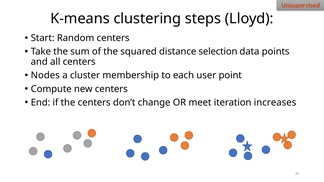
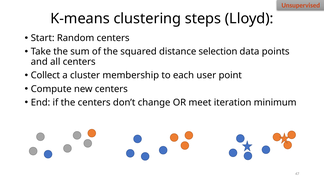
Nodes: Nodes -> Collect (45, 75)
increases: increases -> minimum (275, 103)
